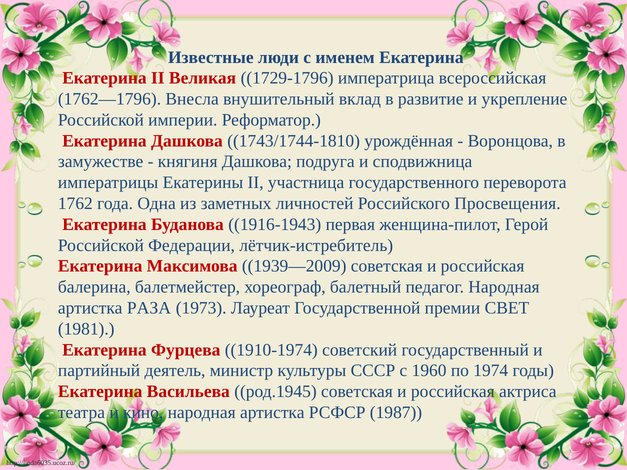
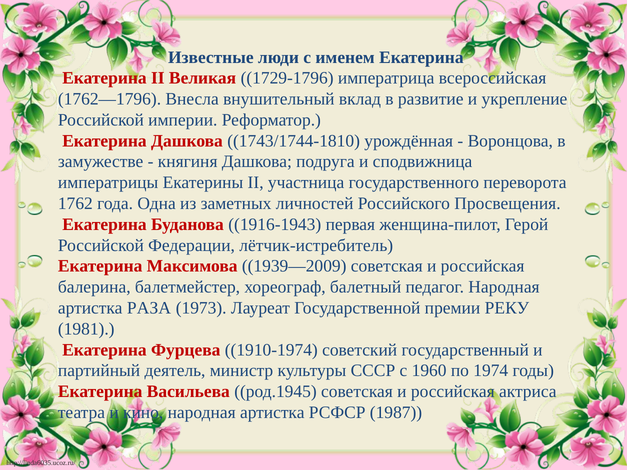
СВЕТ: СВЕТ -> РЕКУ (507, 308)
